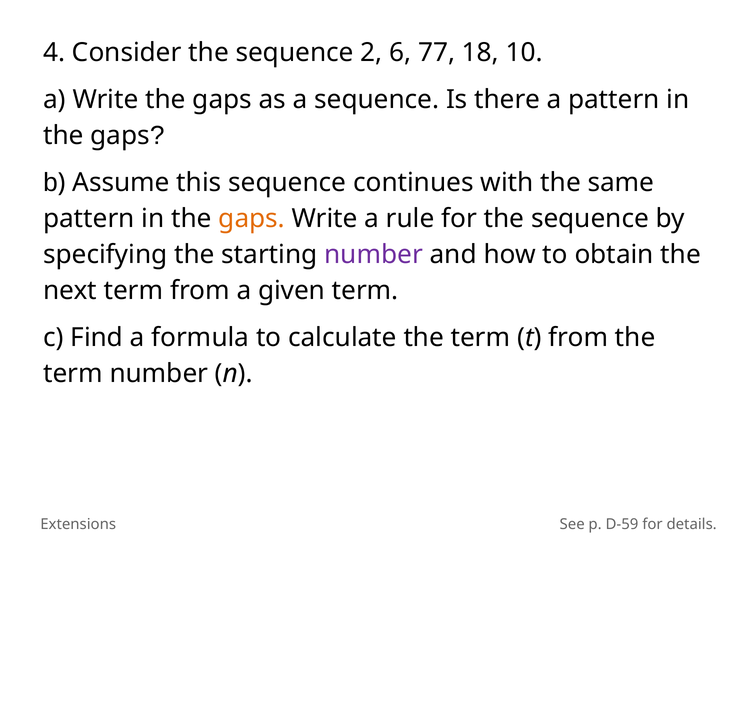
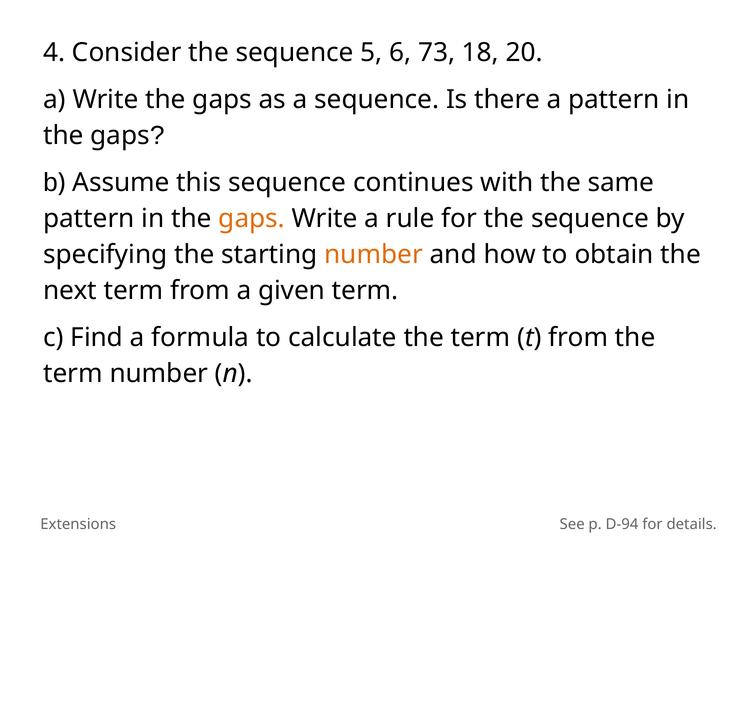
2: 2 -> 5 (371, 53)
77: 77 -> 73 (437, 53)
10: 10 -> 20 (524, 53)
number colour: purple -> orange (374, 255)
D-59: D-59 -> D-94 (622, 524)
